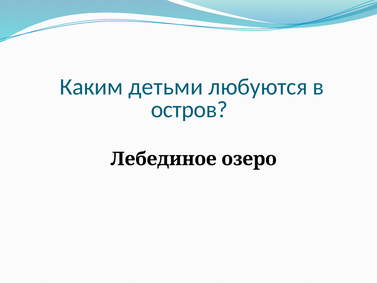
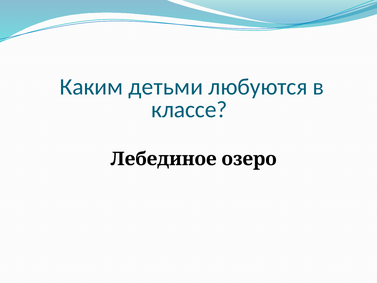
остров: остров -> классе (189, 109)
